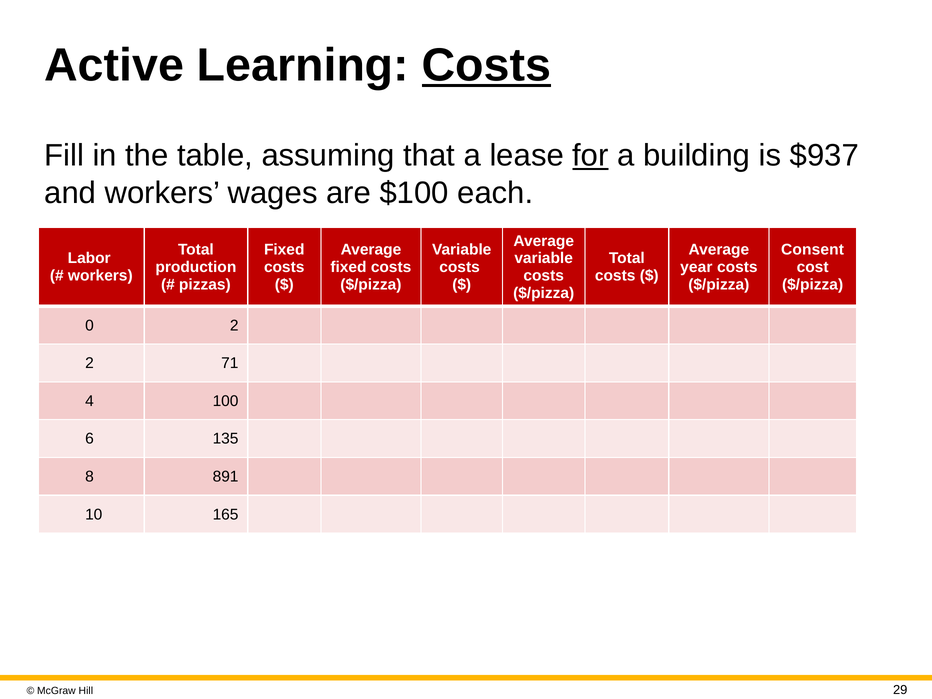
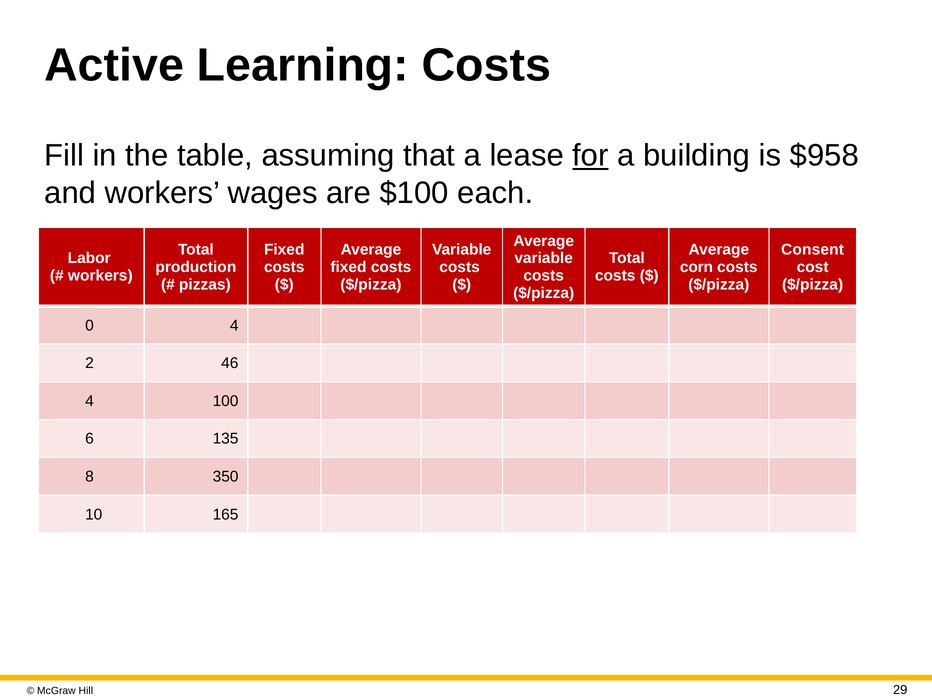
Costs underline: present -> none (487, 65)
$937: $937 -> $958 (824, 156)
year: year -> corn (696, 267)
0 2: 2 -> 4 (234, 325)
71: 71 -> 46 (230, 363)
891: 891 -> 350 (226, 477)
